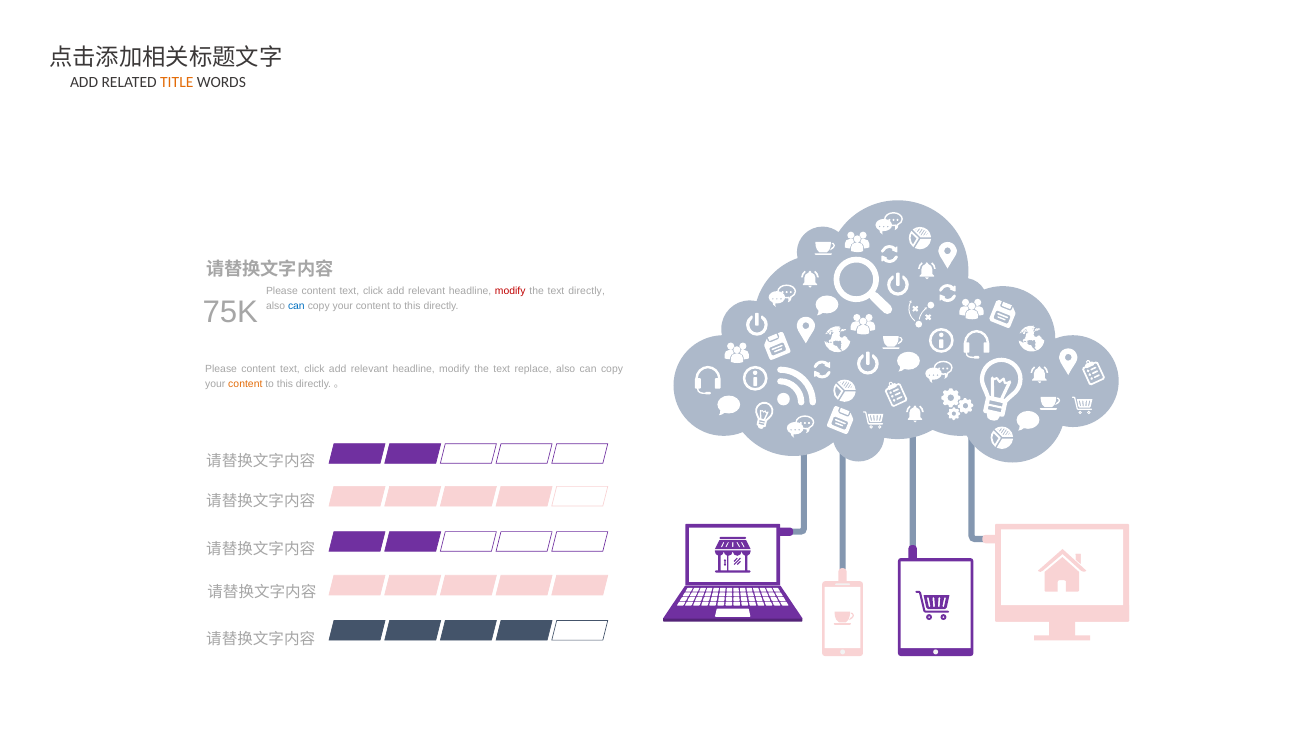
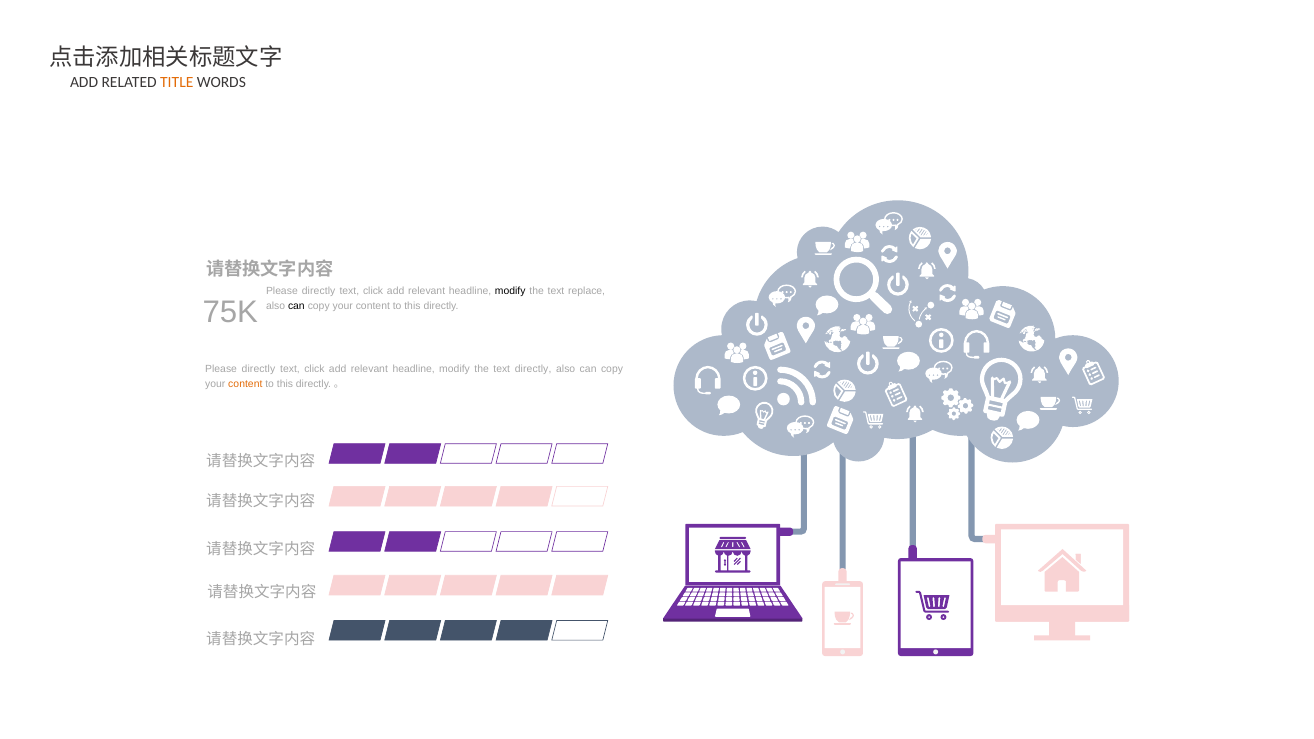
content: content -> directly (319, 292)
modify colour: red -> black (510, 292)
text directly: directly -> replace (587, 292)
can colour: blue -> black (296, 306)
content: content -> directly (258, 369)
text replace: replace -> directly (533, 369)
